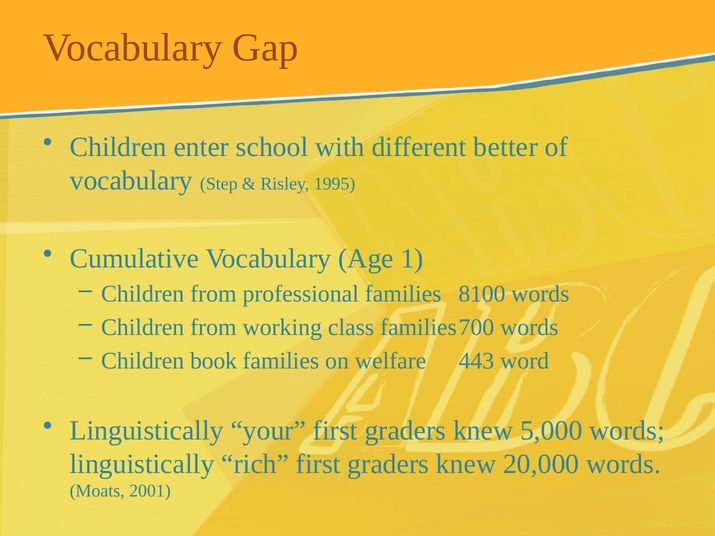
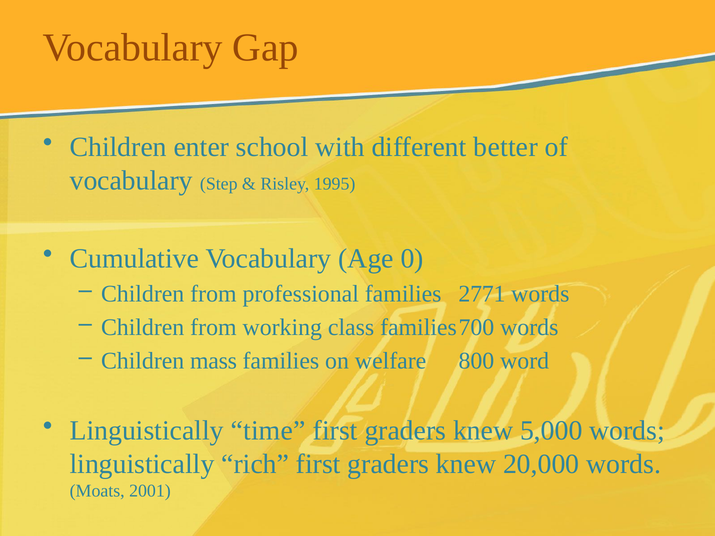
1: 1 -> 0 (412, 259)
8100: 8100 -> 2771 (482, 294)
book: book -> mass (214, 361)
443: 443 -> 800 (476, 361)
your: your -> time (268, 431)
